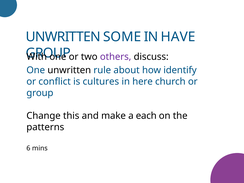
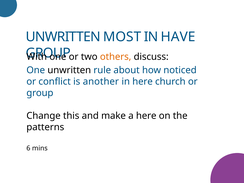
SOME: SOME -> MOST (122, 37)
others colour: purple -> orange (116, 57)
identify: identify -> noticed (180, 70)
cultures: cultures -> another (101, 82)
a each: each -> here (146, 116)
